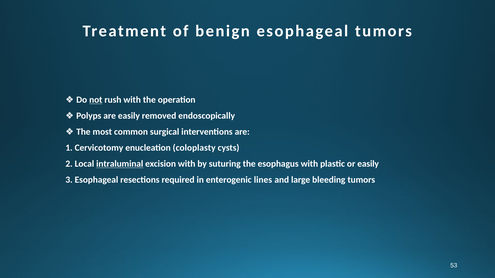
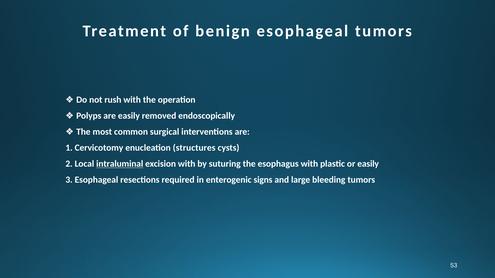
not underline: present -> none (96, 100)
coloplasty: coloplasty -> structures (194, 148)
lines: lines -> signs (263, 180)
